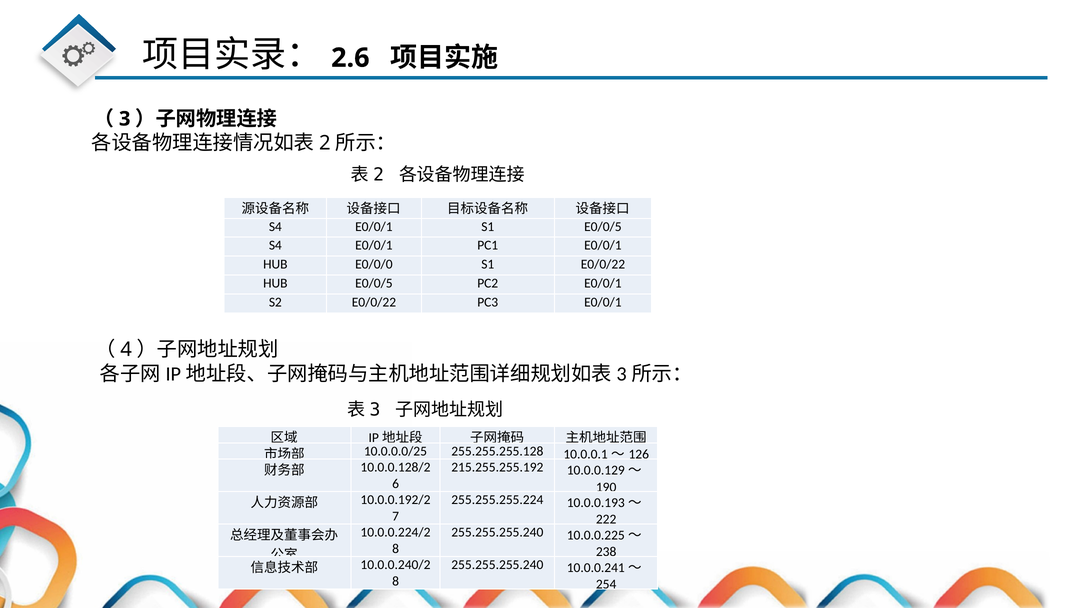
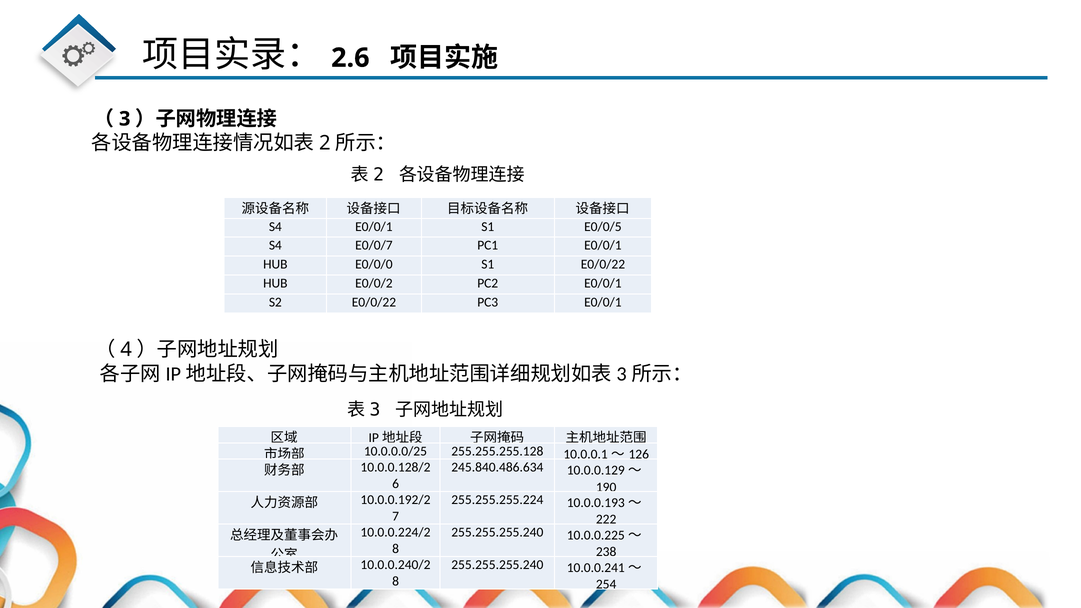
E0/0/1: E0/0/1 -> E0/0/7 (374, 246)
HUB E0/0/5: E0/0/5 -> E0/0/2 (374, 283)
215.255.255.192: 215.255.255.192 -> 245.840.486.634 (497, 467)
